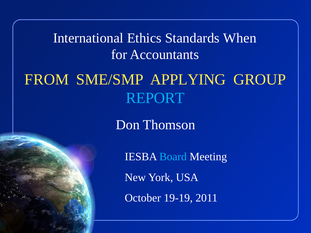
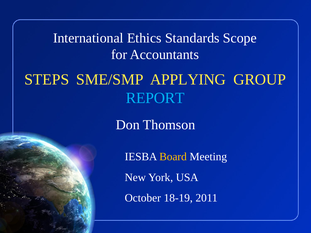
When: When -> Scope (240, 38)
FROM: FROM -> STEPS (47, 80)
Board colour: light blue -> yellow (173, 157)
19-19: 19-19 -> 18-19 (178, 198)
